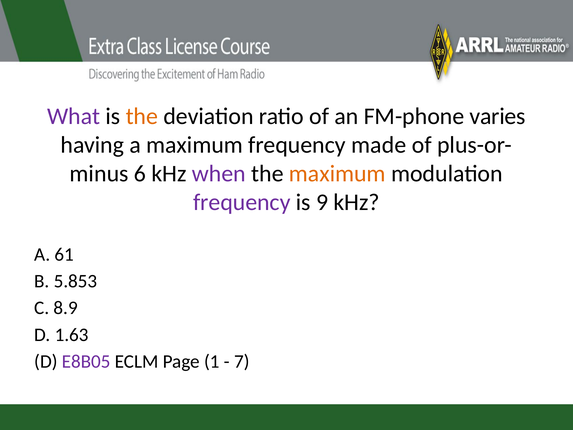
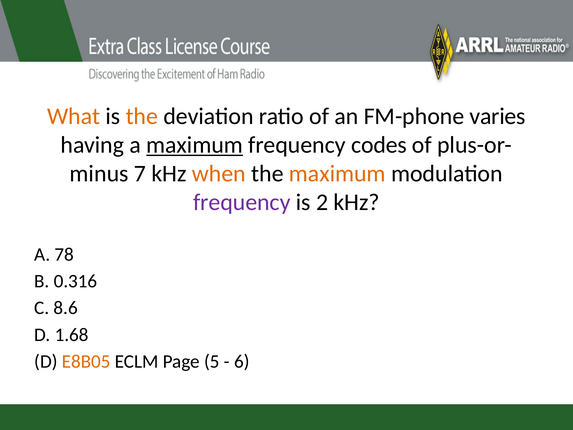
What colour: purple -> orange (74, 116)
maximum underline: none -> present (195, 145)
made: made -> codes (379, 145)
6: 6 -> 7 (140, 174)
when colour: purple -> orange (219, 174)
9: 9 -> 2 (322, 202)
61: 61 -> 78 (64, 254)
5.853: 5.853 -> 0.316 (76, 281)
8.9: 8.9 -> 8.6 (66, 308)
1.63: 1.63 -> 1.68 (72, 335)
E8B05 colour: purple -> orange (86, 361)
1: 1 -> 5 (212, 361)
7: 7 -> 6 (242, 361)
